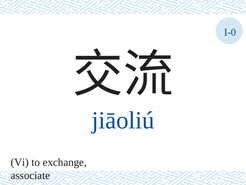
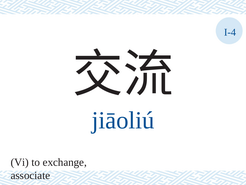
I-0: I-0 -> I-4 (230, 32)
